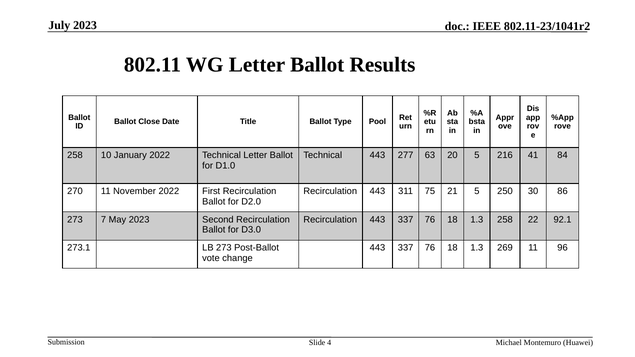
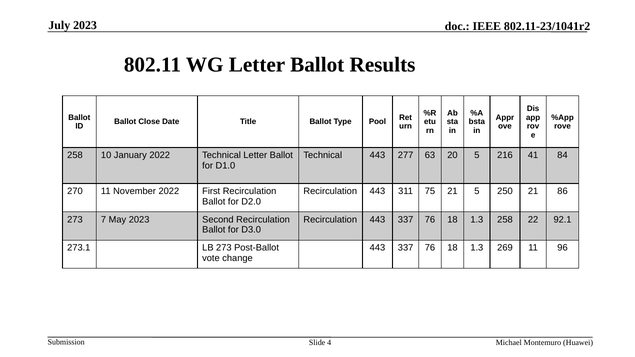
250 30: 30 -> 21 (533, 191)
